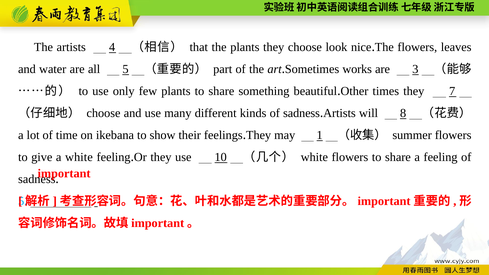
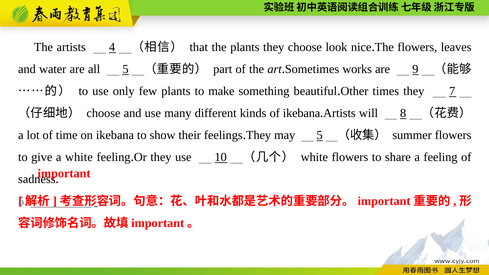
3: 3 -> 9 (415, 69)
plants to share: share -> make (221, 91)
kinds of sadness: sadness -> ikebana (302, 113)
may 1: 1 -> 5 (320, 135)
